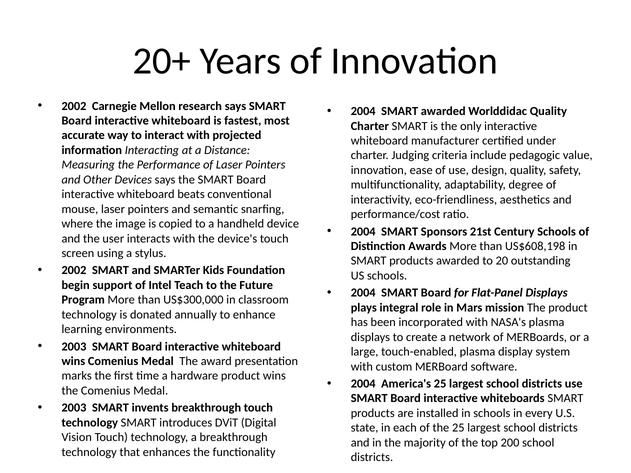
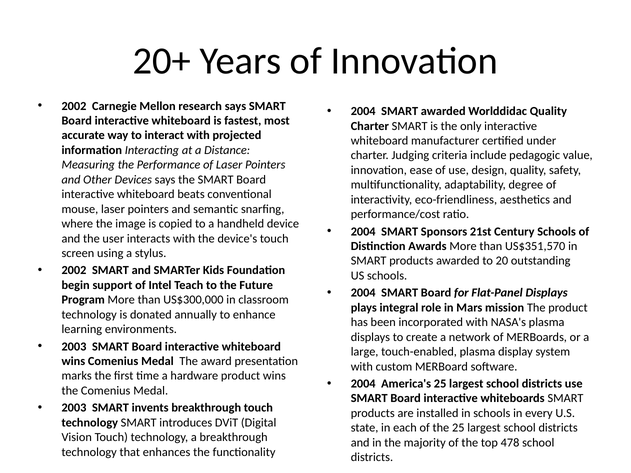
US$608,198: US$608,198 -> US$351,570 (535, 246)
200: 200 -> 478 (510, 443)
